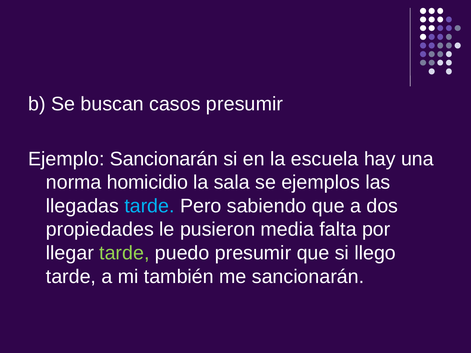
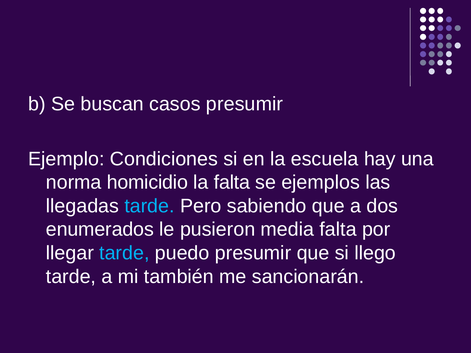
Ejemplo Sancionarán: Sancionarán -> Condiciones (164, 159)
la sala: sala -> falta (232, 183)
propiedades: propiedades -> enumerados (100, 230)
tarde colour: light green -> light blue (124, 253)
